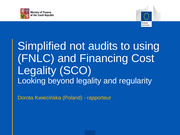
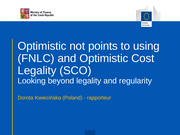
Simplified: Simplified -> Optimistic (42, 46)
audits: audits -> points (103, 46)
and Financing: Financing -> Optimistic (104, 58)
